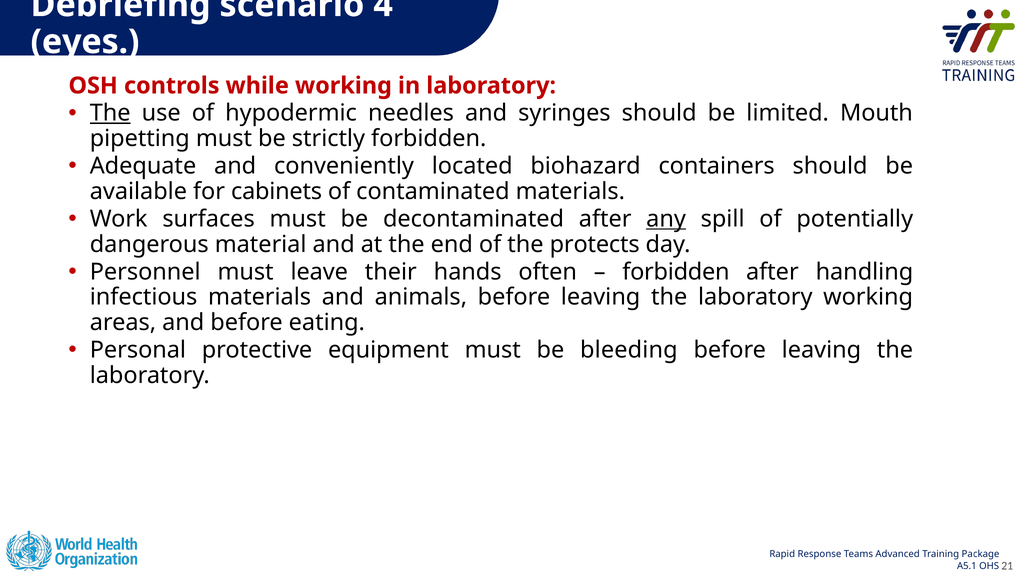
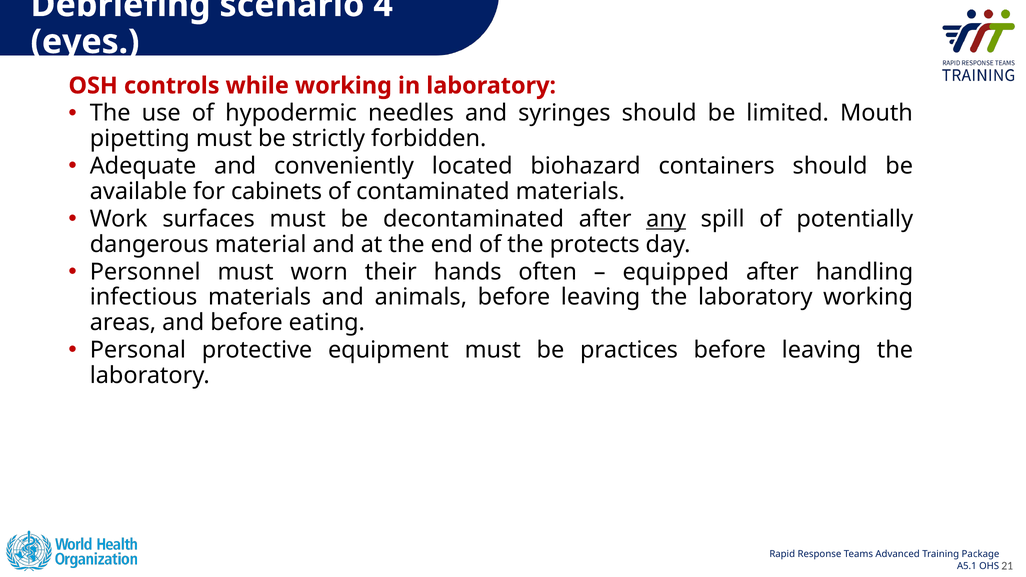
The underline: present -> none (110, 113)
leave: leave -> worn (319, 272)
forbidden: forbidden -> equipped (676, 272)
bleeding: bleeding -> practices (629, 350)
